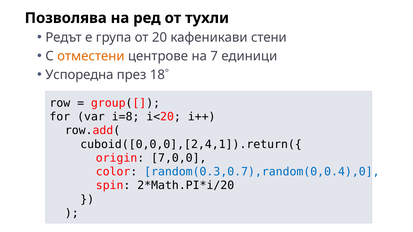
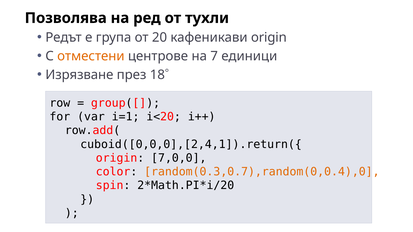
кафеникави стени: стени -> origin (269, 38)
Успоредна: Успоредна -> Изрязване (79, 75)
i=8: i=8 -> i=1 (126, 117)
random(0.3,0.7),random(0,0.4),0 colour: blue -> orange (262, 172)
